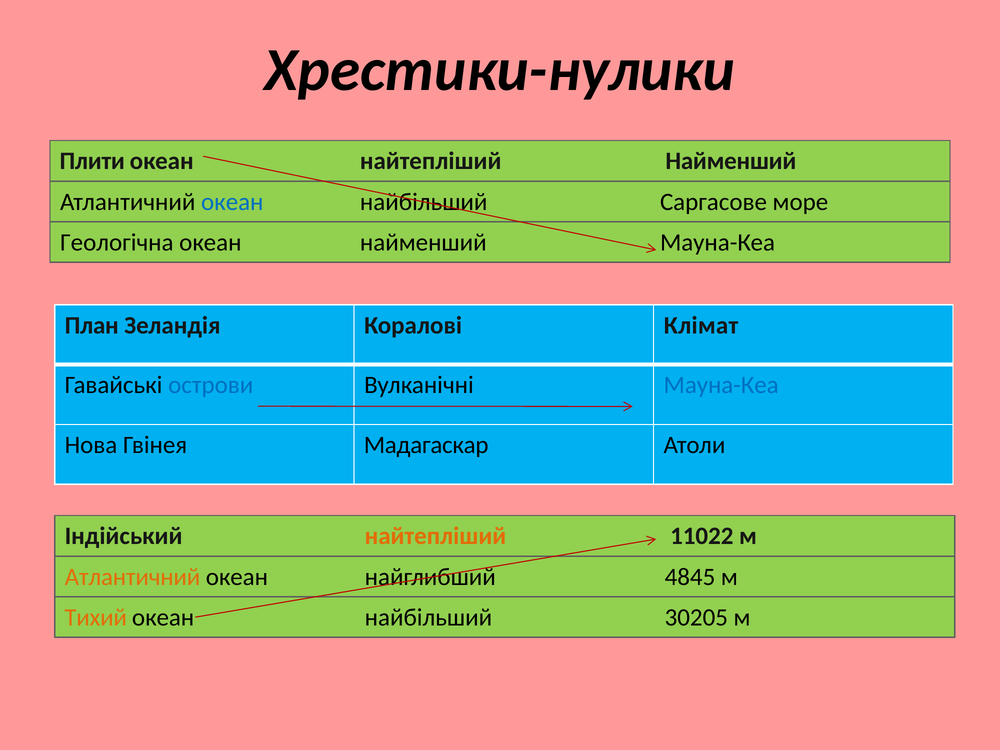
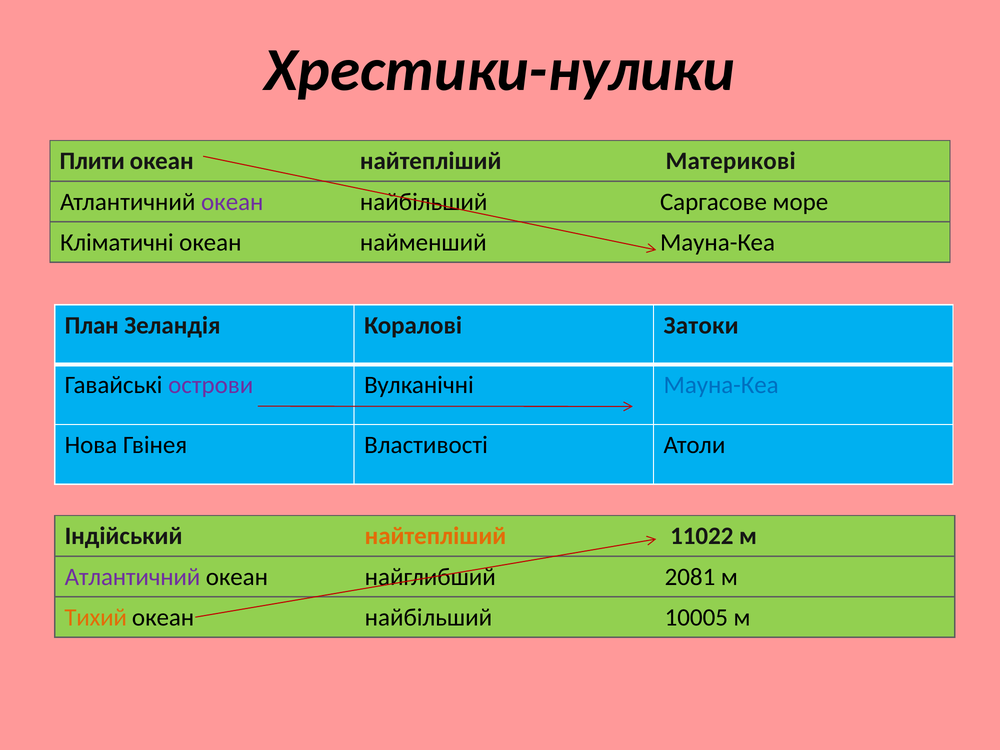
найтепліший Найменший: Найменший -> Материкові (731, 161)
океан colour: blue -> purple (232, 202)
Геологічна: Геологічна -> Кліматичні (117, 242)
Клімат: Клімат -> Затоки (701, 325)
острови colour: blue -> purple (211, 385)
Мадагаскар: Мадагаскар -> Властивості (426, 445)
Атлантичний colour: orange -> purple (132, 577)
4845: 4845 -> 2081 (690, 577)
30205: 30205 -> 10005 (696, 617)
